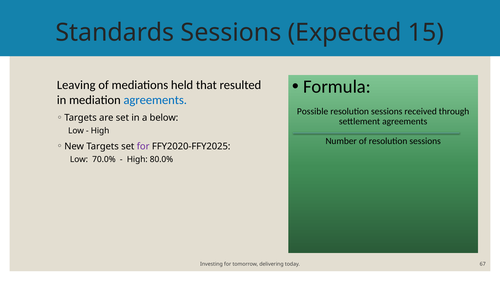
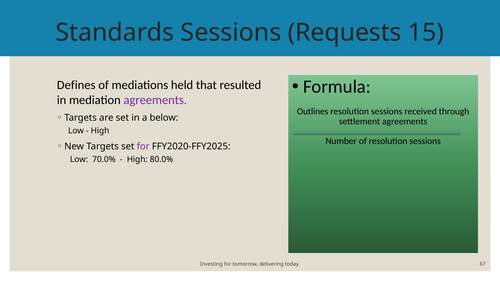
Expected: Expected -> Requests (345, 33)
Leaving: Leaving -> Defines (76, 85)
agreements colour: blue -> purple (155, 100)
Possible: Possible -> Outlines (313, 112)
